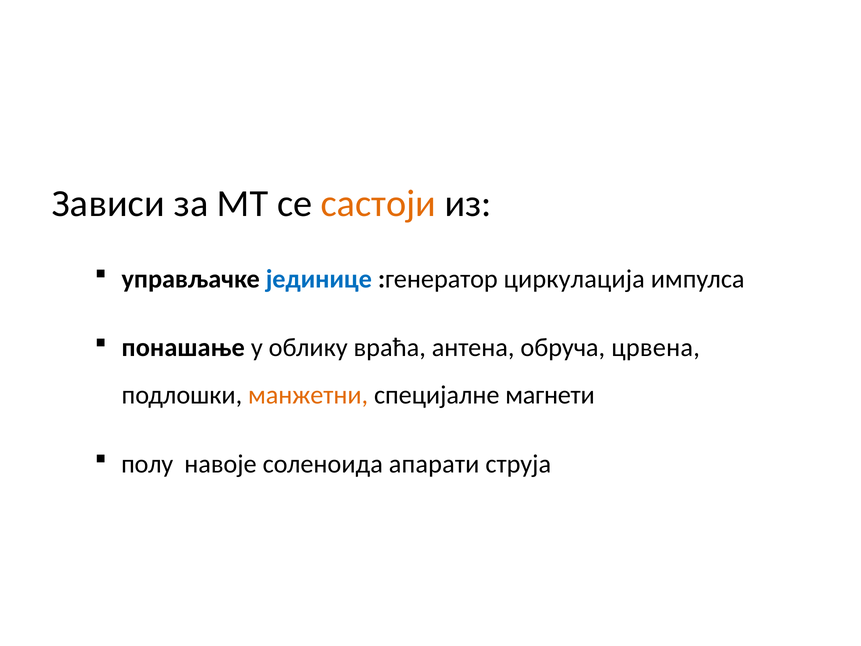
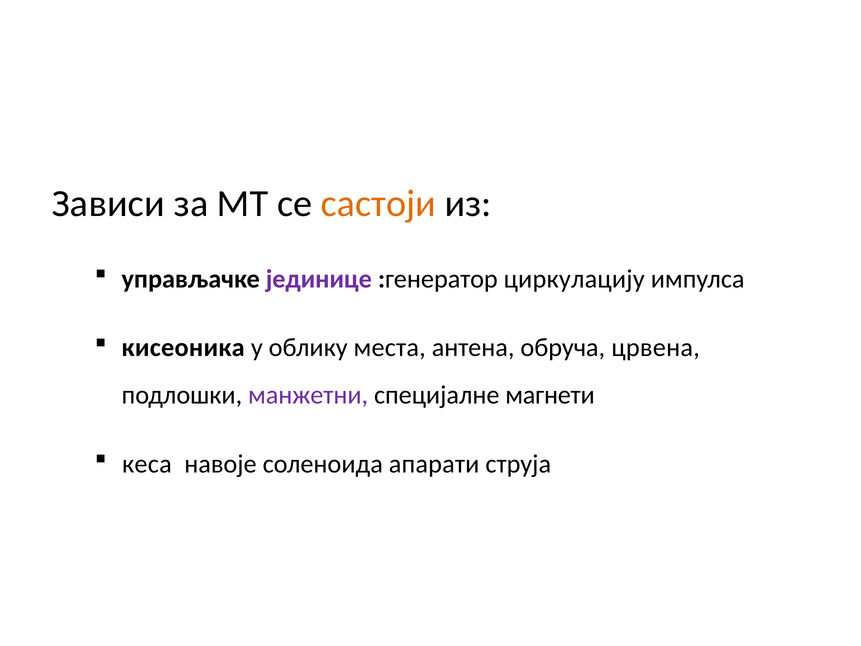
јединице colour: blue -> purple (319, 279)
циркулација: циркулација -> циркулацију (574, 279)
понашање: понашање -> кисеоника (183, 348)
враћа: враћа -> места (390, 348)
манжетни colour: orange -> purple (308, 395)
полу: полу -> кеса (147, 464)
